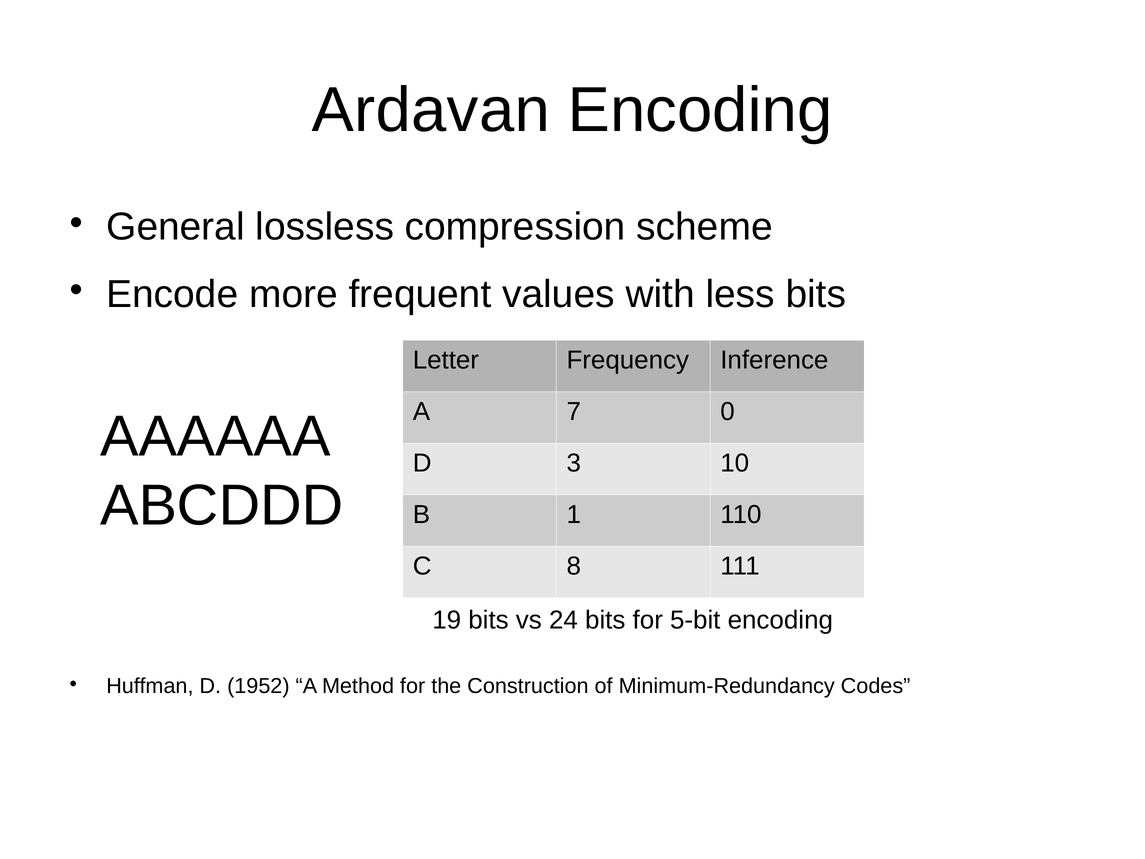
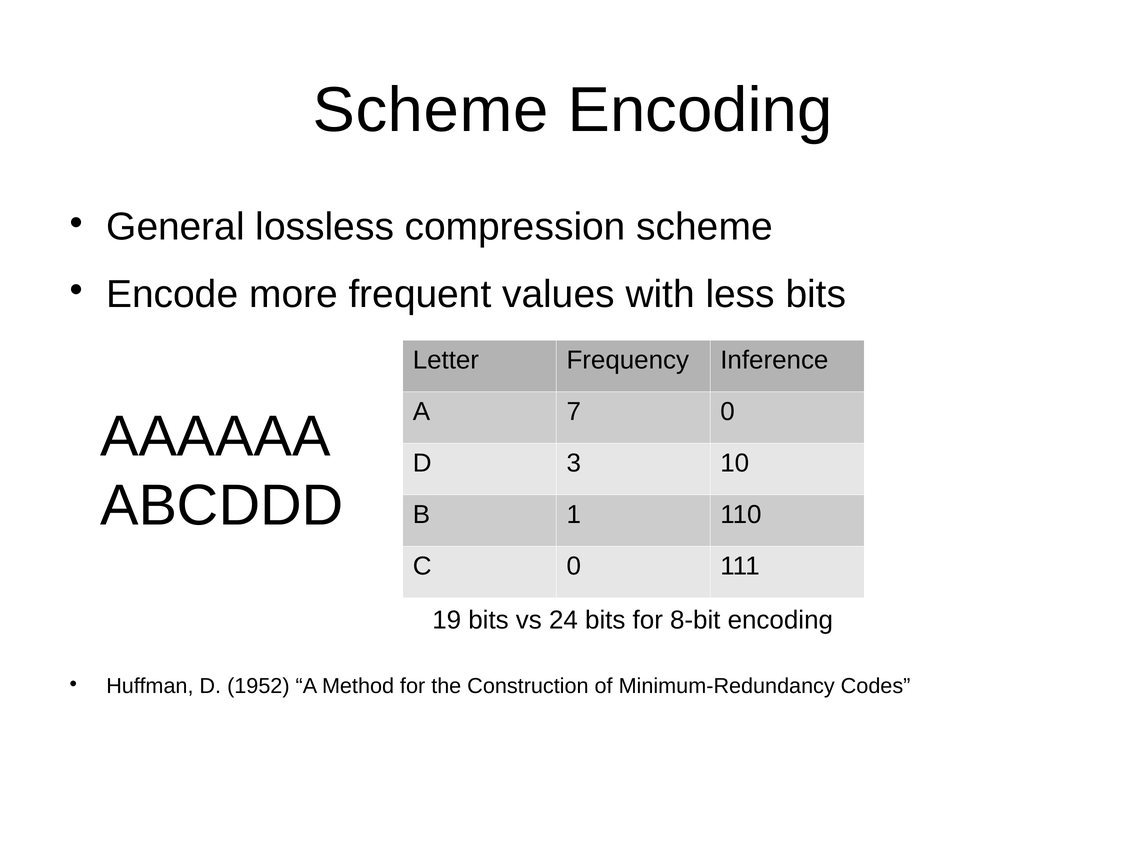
Ardavan: Ardavan -> Scheme (431, 110)
C 8: 8 -> 0 (574, 566)
5-bit: 5-bit -> 8-bit (695, 620)
